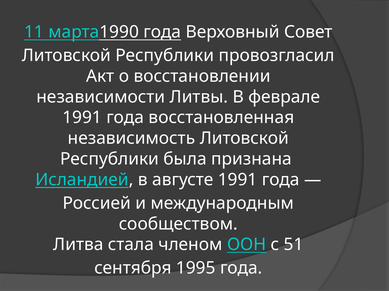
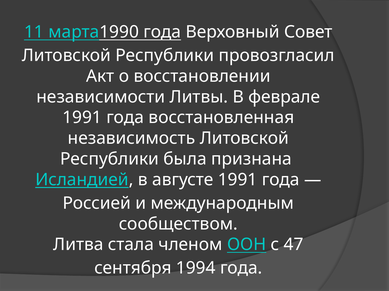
51: 51 -> 47 (294, 245)
1995: 1995 -> 1994 (196, 269)
